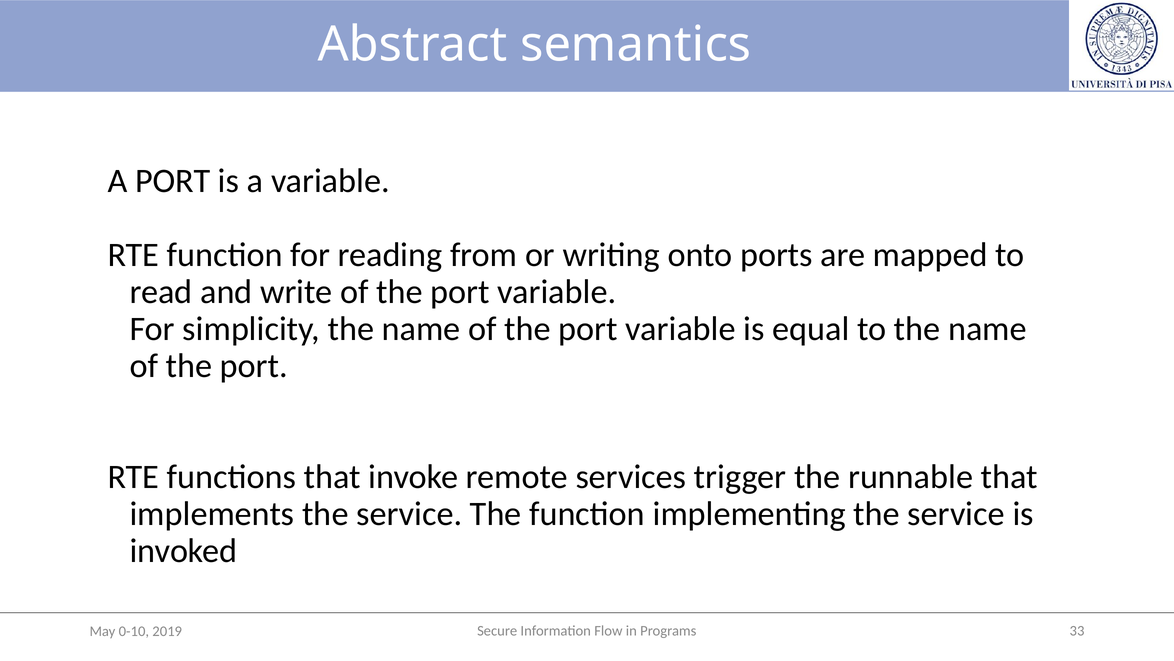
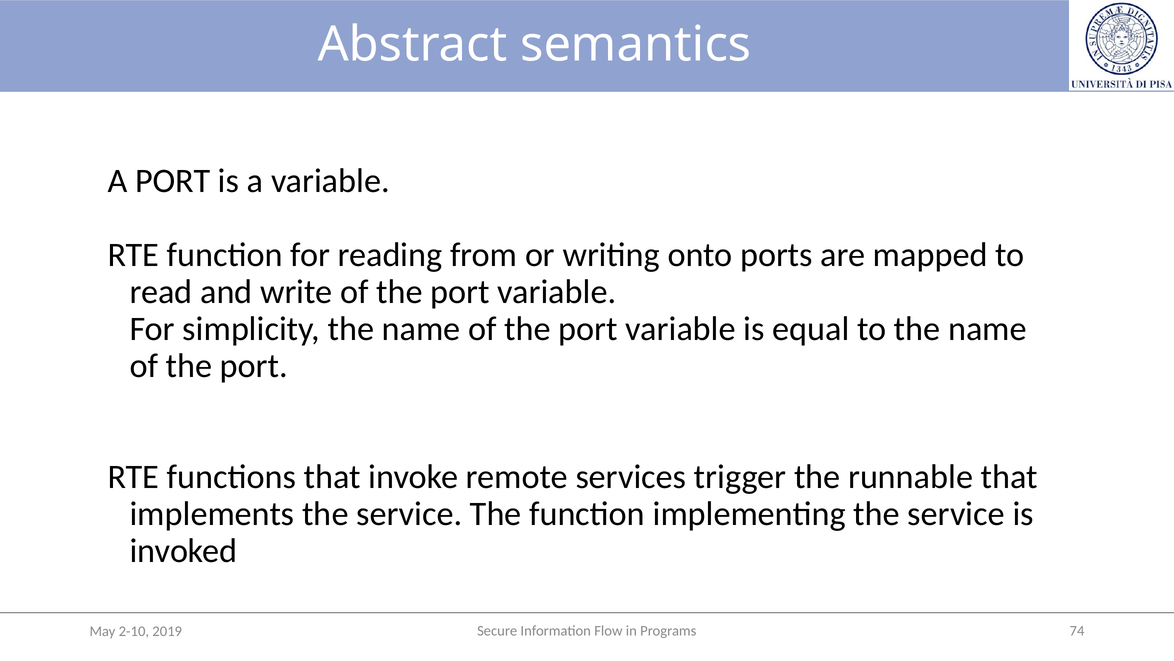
33: 33 -> 74 (1077, 631)
0-10: 0-10 -> 2-10 (134, 631)
